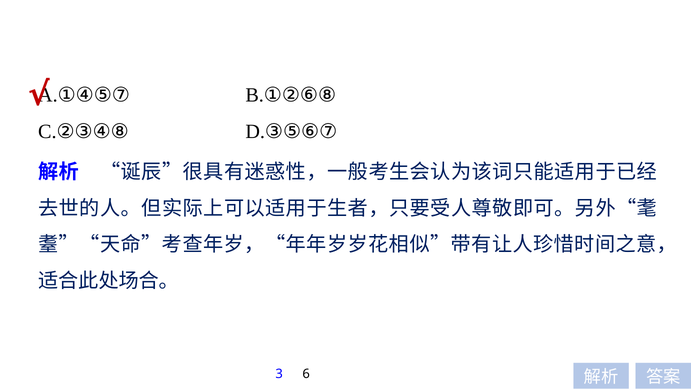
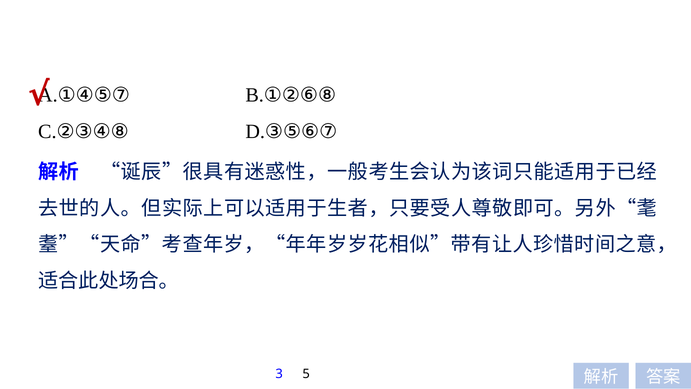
6: 6 -> 5 (306, 374)
